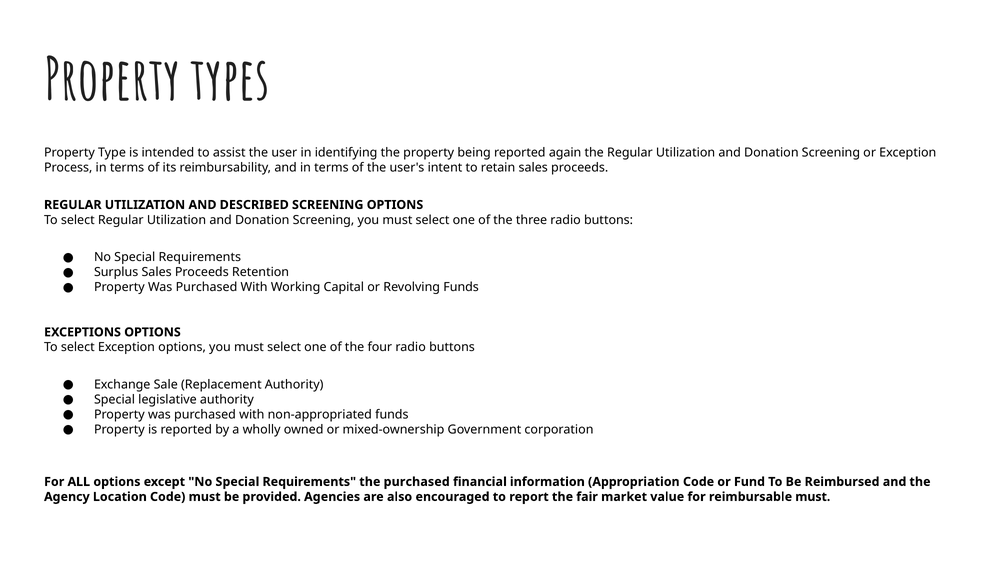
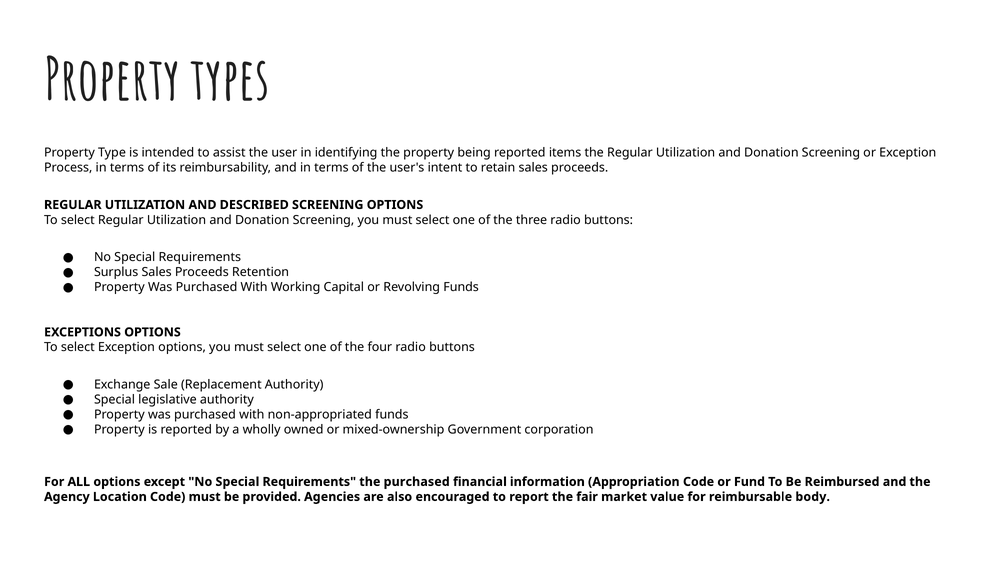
again: again -> items (565, 153)
reimbursable must: must -> body (813, 497)
